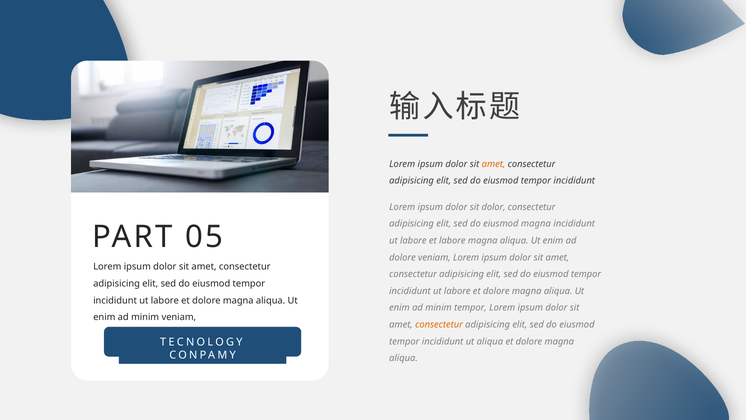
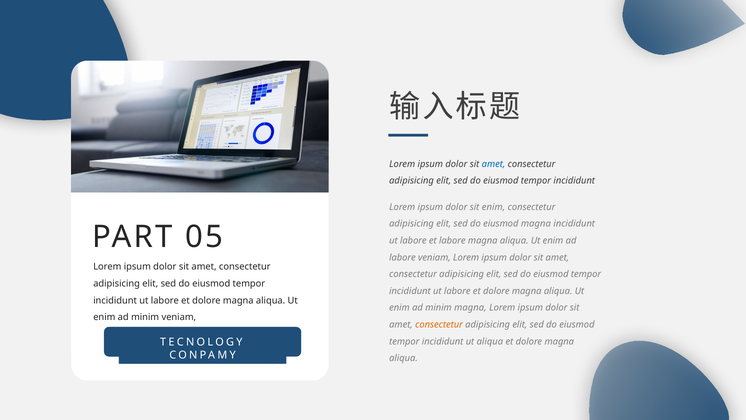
amet colour: orange -> blue (494, 164)
sit dolor: dolor -> enim (493, 207)
dolore: dolore -> labore (402, 257)
minim tempor: tempor -> magna (470, 308)
